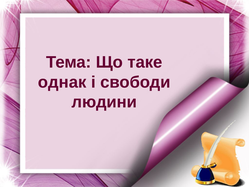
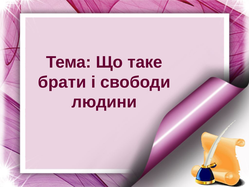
однак: однак -> брати (62, 82)
